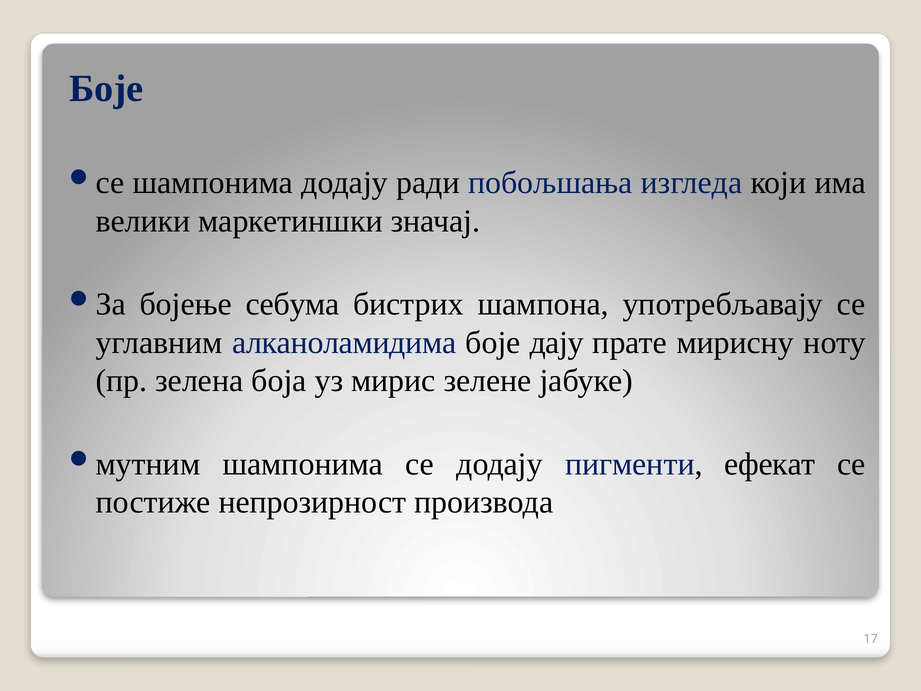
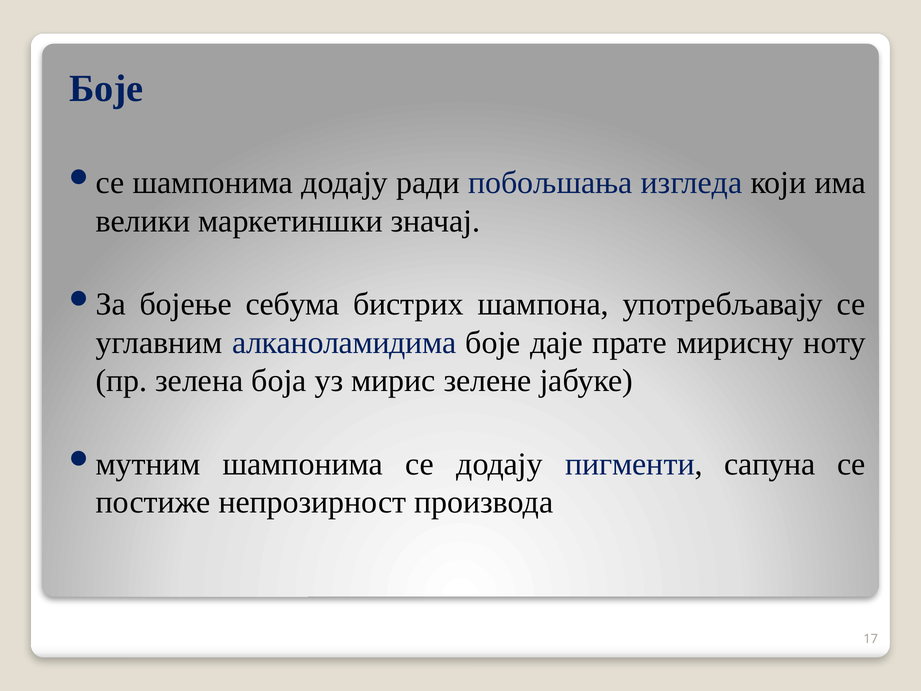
дају: дају -> даје (557, 342)
ефекат: ефекат -> сапуна (770, 464)
